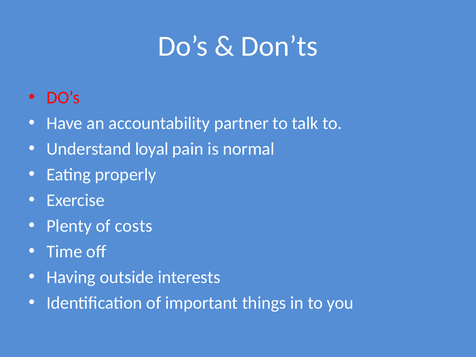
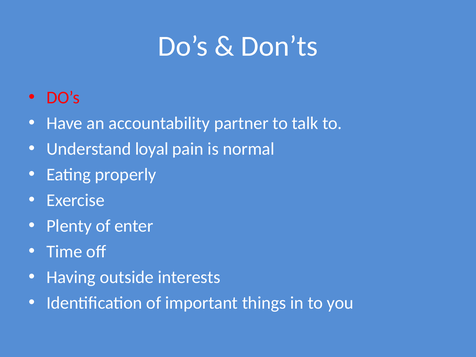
costs: costs -> enter (134, 226)
